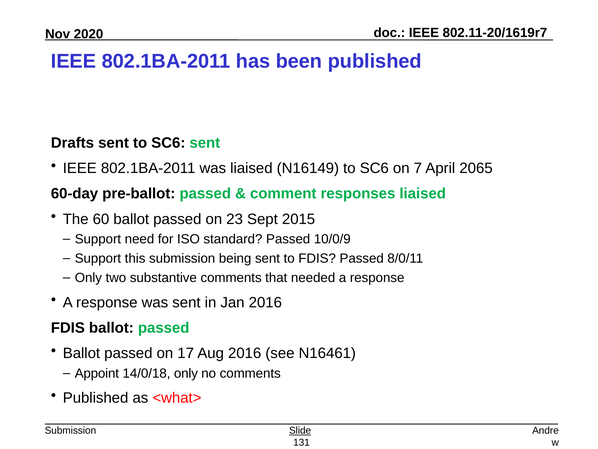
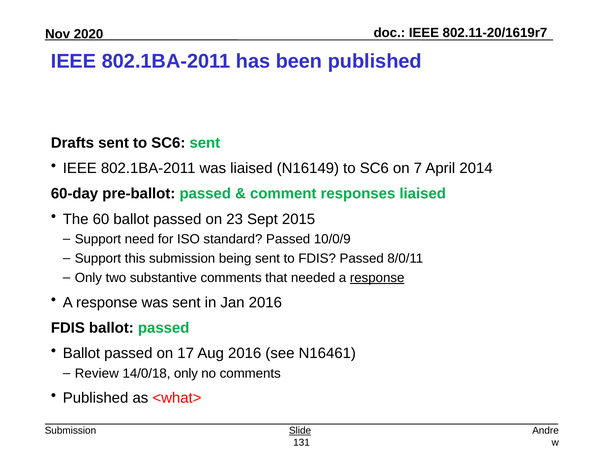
2065: 2065 -> 2014 (476, 168)
response underline: none -> present (377, 278)
Appoint: Appoint -> Review (97, 373)
